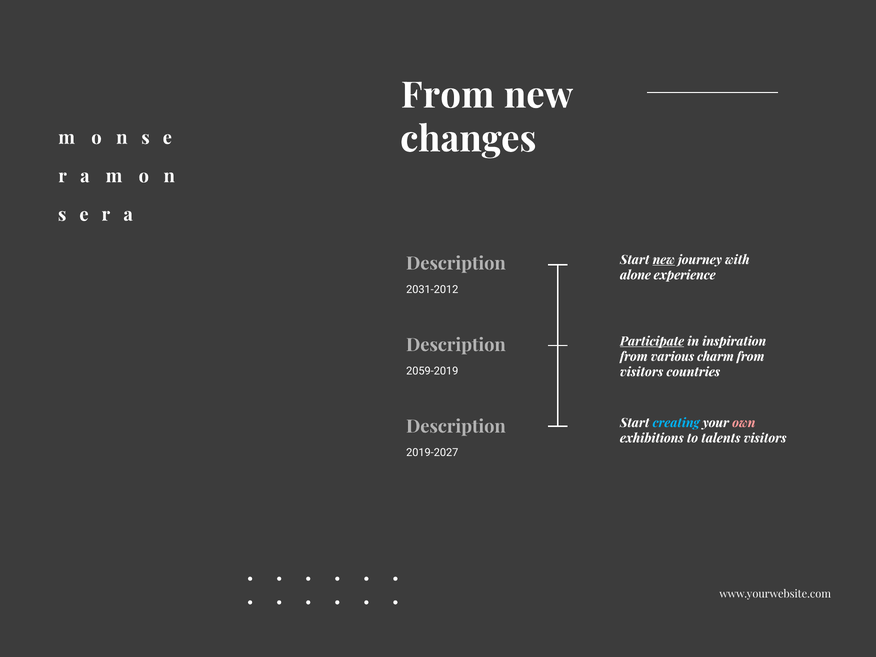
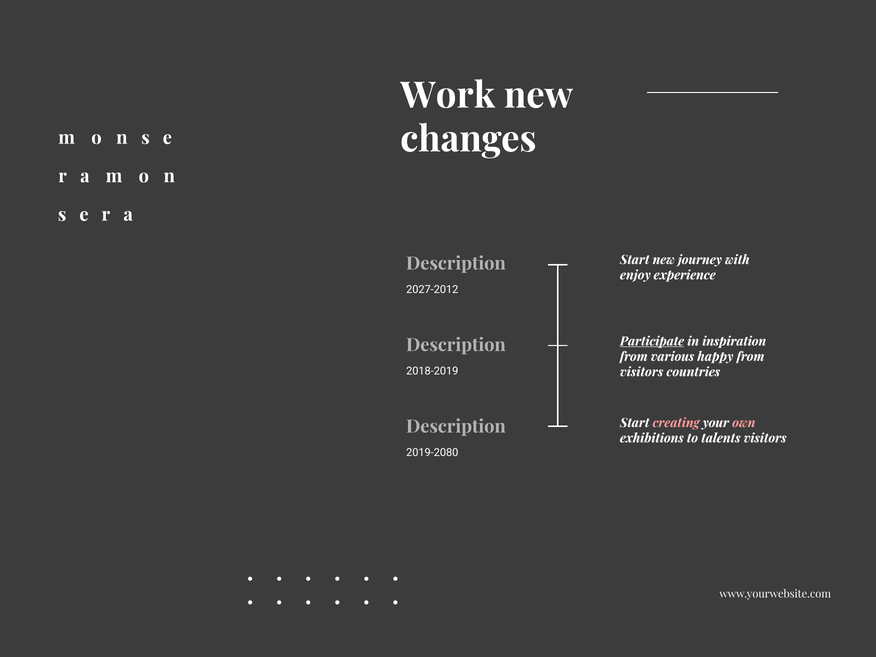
From: From -> Work (448, 96)
new underline: present -> none (664, 260)
alone: alone -> enjoy (635, 275)
2031-2012: 2031-2012 -> 2027-2012 (432, 290)
charm: charm -> happy (715, 357)
2059-2019: 2059-2019 -> 2018-2019 (432, 371)
creating colour: light blue -> pink (676, 423)
2019-2027: 2019-2027 -> 2019-2080 (432, 453)
